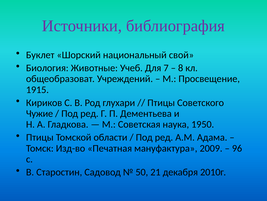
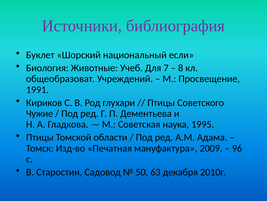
свой: свой -> если (181, 55)
1915: 1915 -> 1991 (37, 89)
1950: 1950 -> 1995 (203, 124)
21: 21 -> 63 (155, 172)
